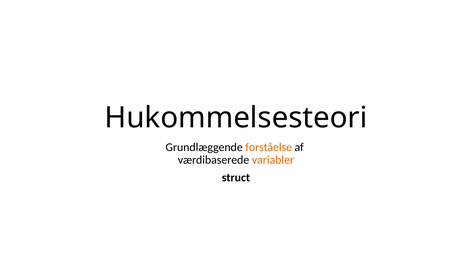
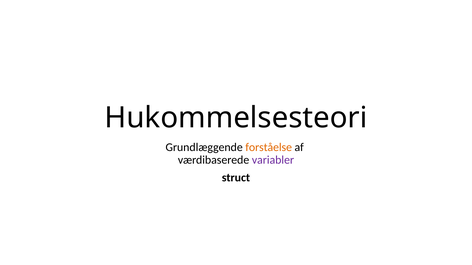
variabler colour: orange -> purple (273, 160)
